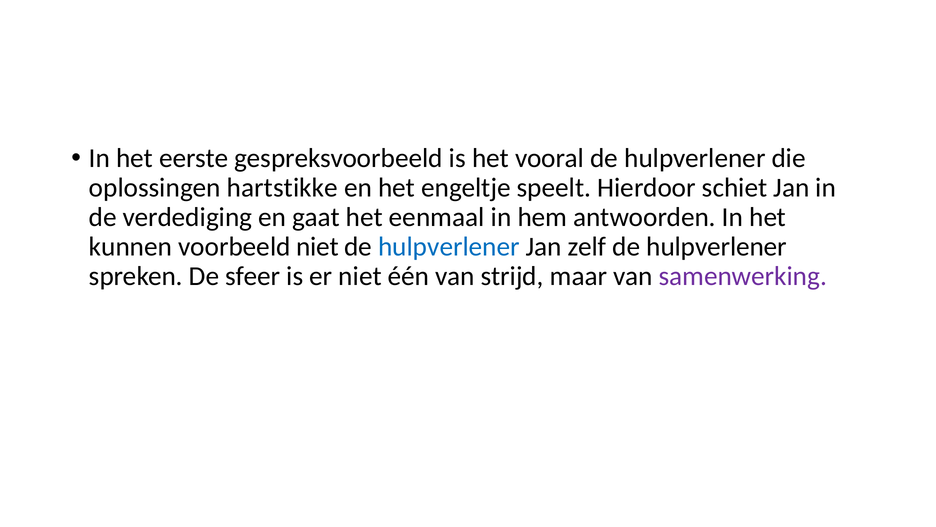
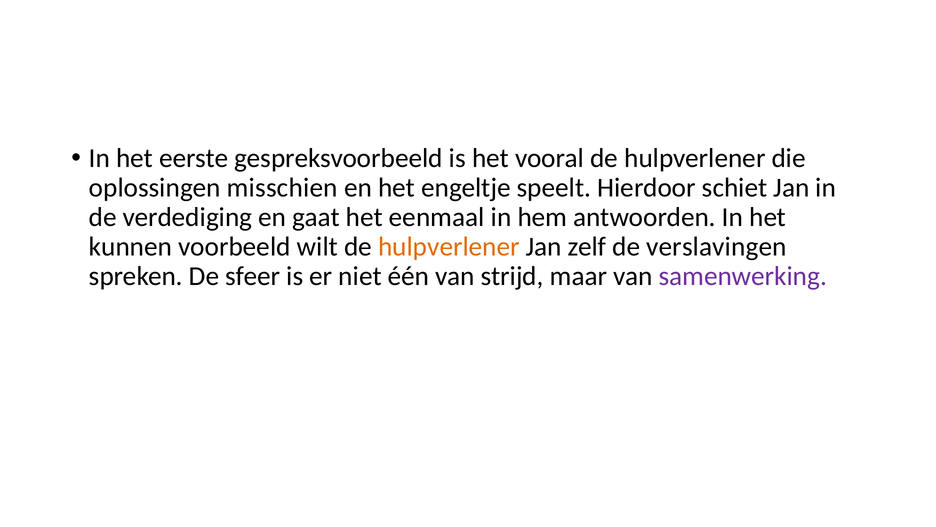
hartstikke: hartstikke -> misschien (282, 188)
voorbeeld niet: niet -> wilt (317, 247)
hulpverlener colour: blue -> orange (449, 247)
zelf de hulpverlener: hulpverlener -> verslavingen (717, 247)
